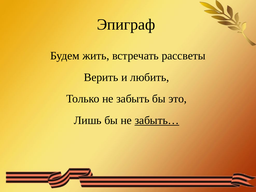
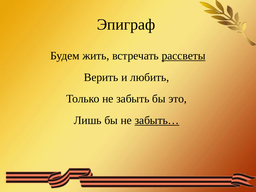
рассветы underline: none -> present (184, 56)
